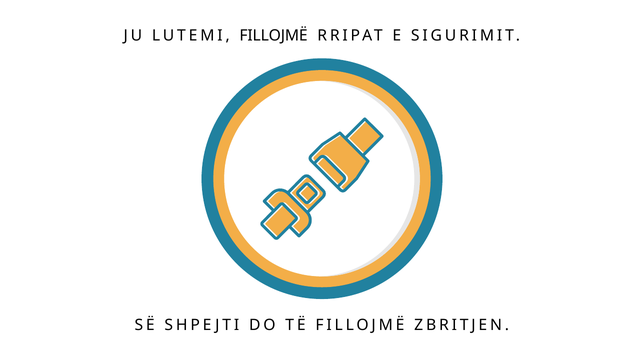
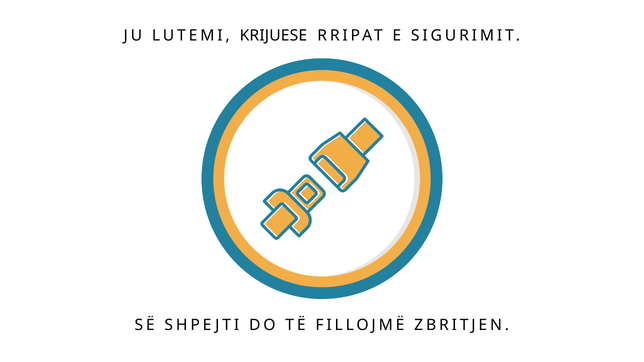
LUTEMI FILLOJMË: FILLOJMË -> KRIJUESE (273, 35)
